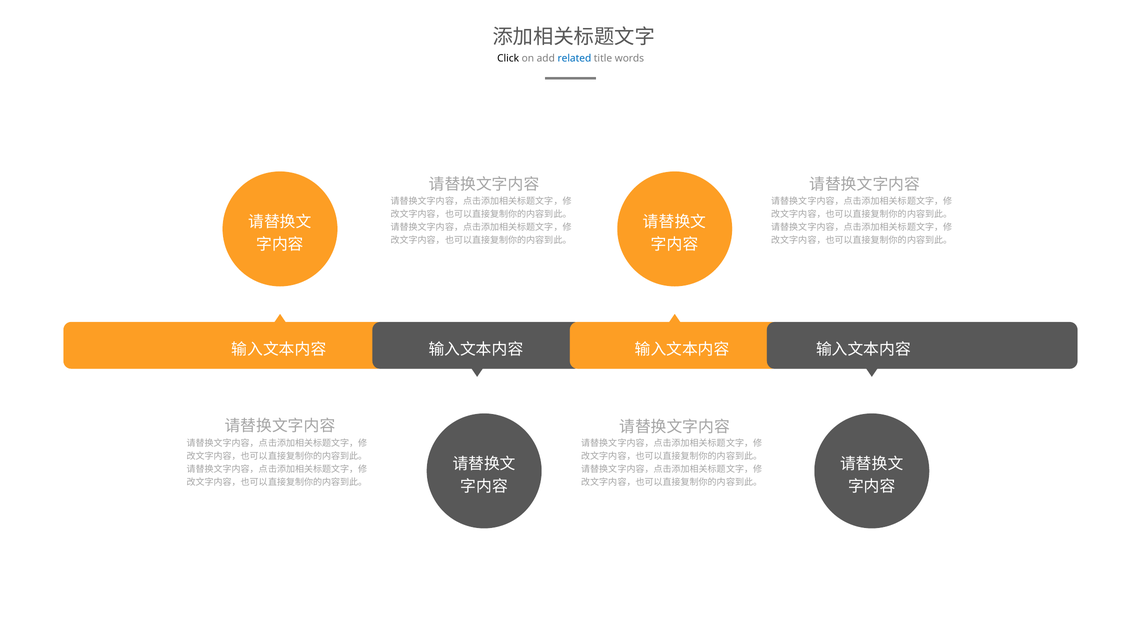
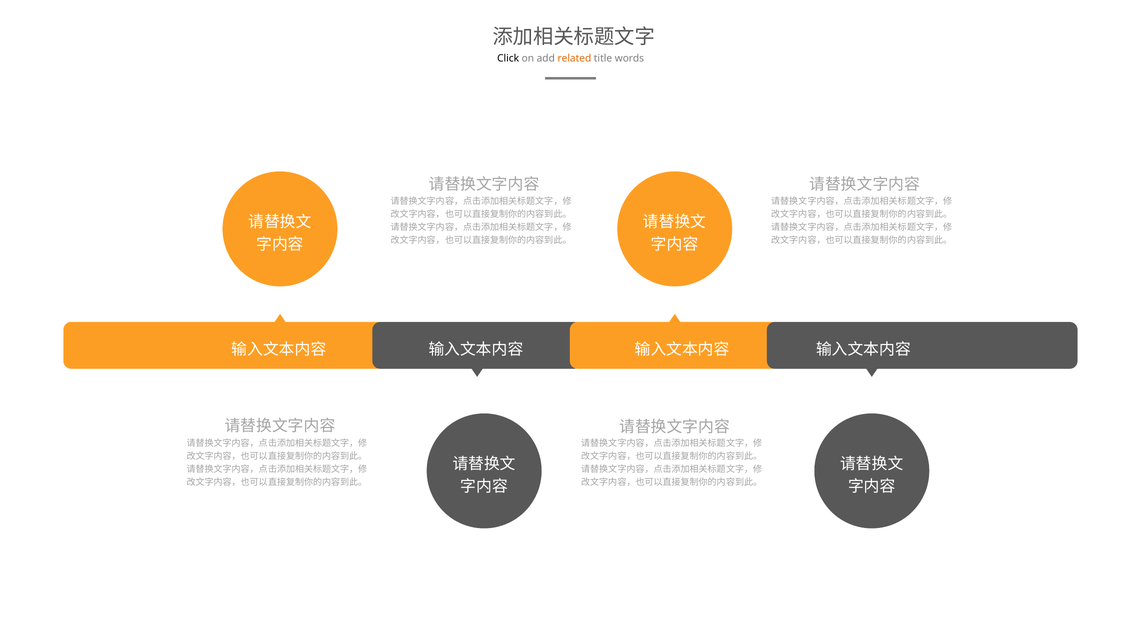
related colour: blue -> orange (574, 58)
